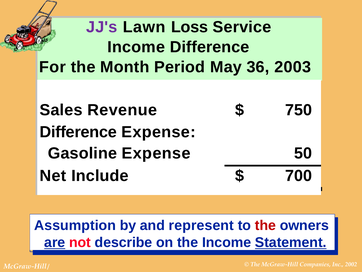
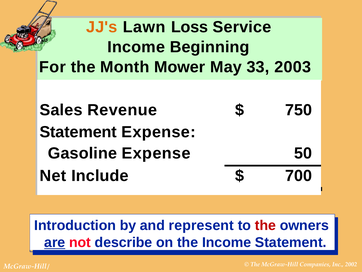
JJ's colour: purple -> orange (102, 27)
Income Difference: Difference -> Beginning (210, 47)
Period: Period -> Mower (180, 67)
36: 36 -> 33 (258, 67)
Difference: Difference -> Statement (78, 132)
Assumption: Assumption -> Introduction (75, 225)
Statement underline: present -> none (291, 242)
